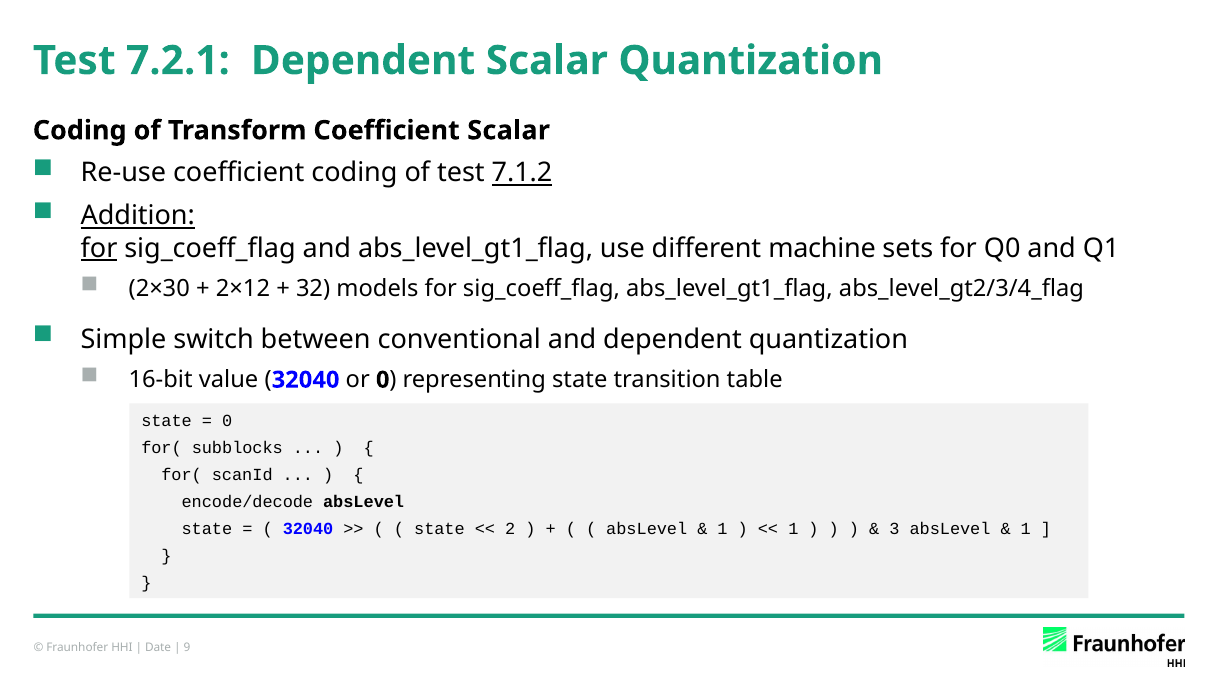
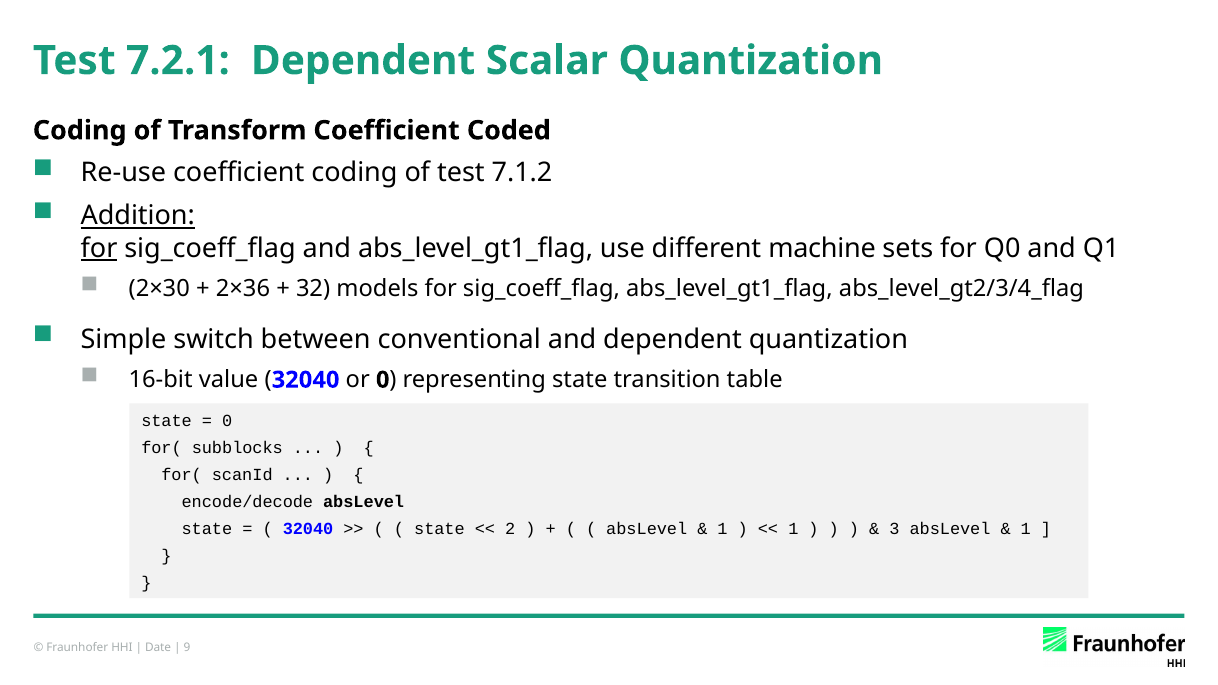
Coefficient Scalar: Scalar -> Coded (509, 130)
7.1.2 underline: present -> none (522, 173)
2×12: 2×12 -> 2×36 (243, 289)
